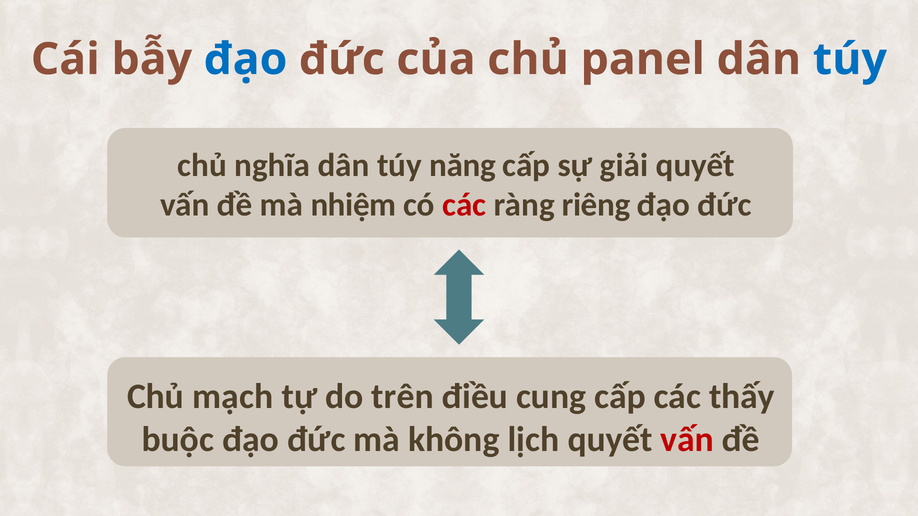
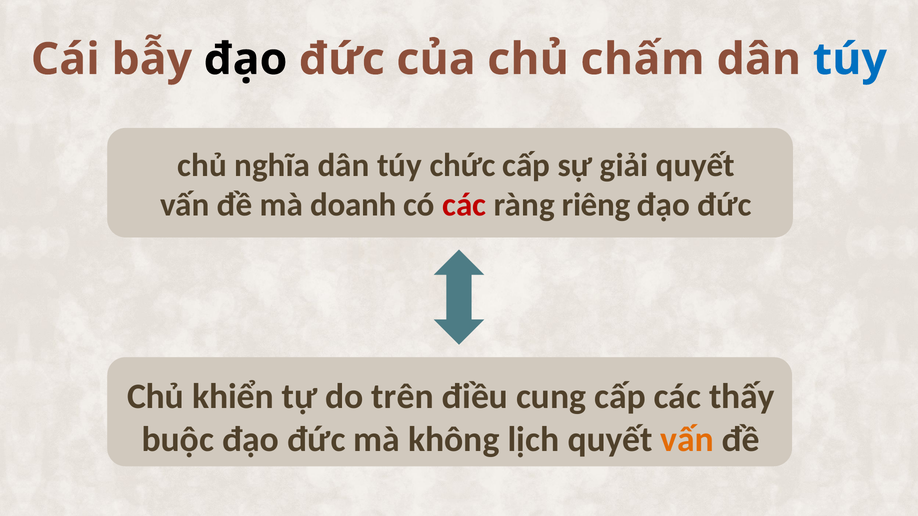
đạo colour: blue -> black (245, 59)
panel: panel -> chấm (643, 59)
năng: năng -> chức (463, 165)
nhiệm: nhiệm -> doanh (353, 205)
mạch: mạch -> khiển (233, 397)
vấn colour: red -> orange (687, 440)
